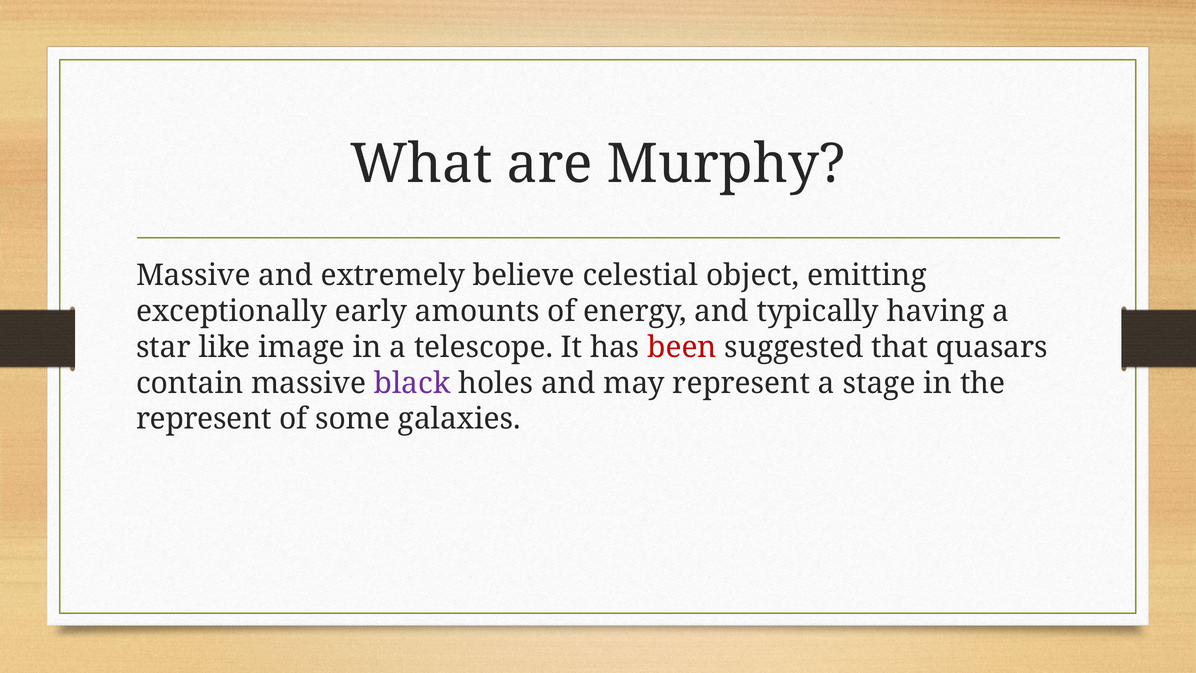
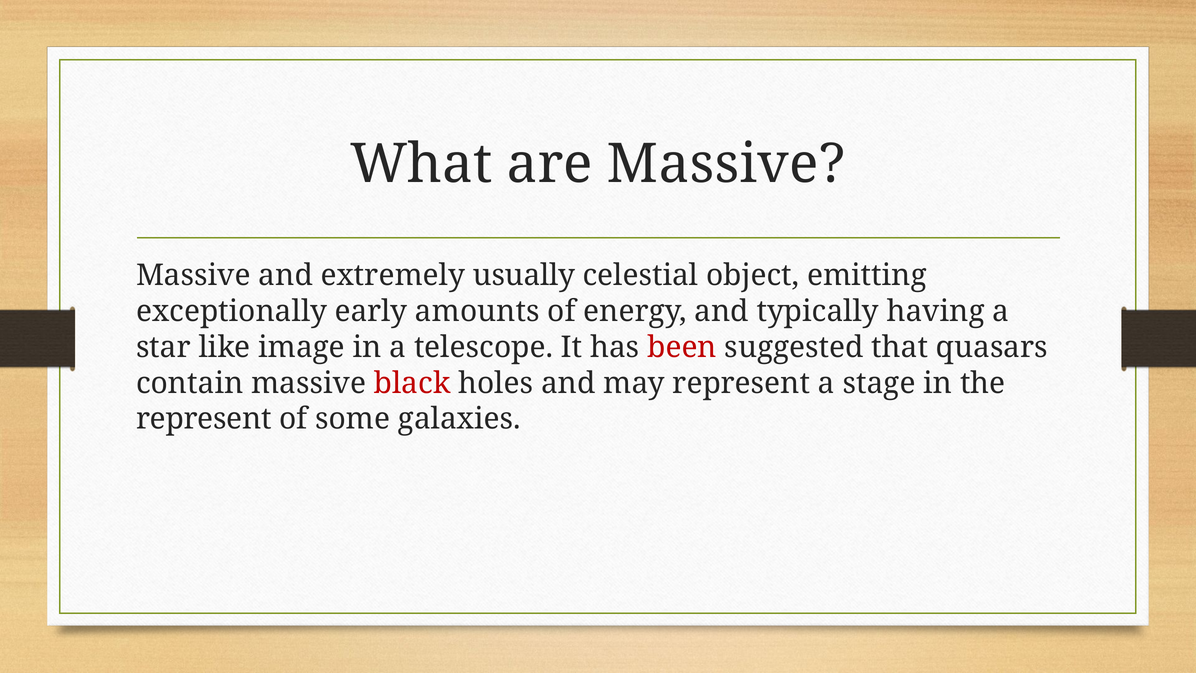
are Murphy: Murphy -> Massive (726, 164)
believe: believe -> usually (524, 275)
black colour: purple -> red (412, 383)
